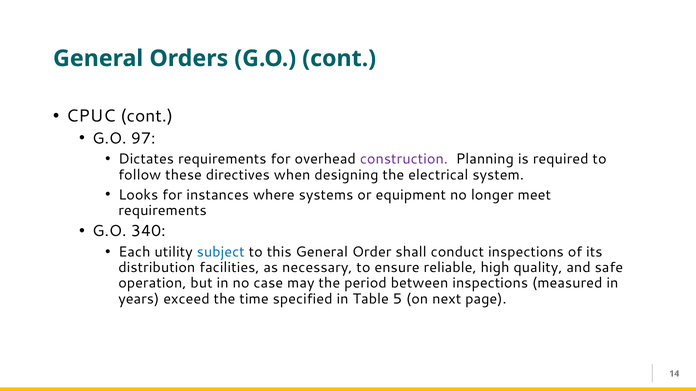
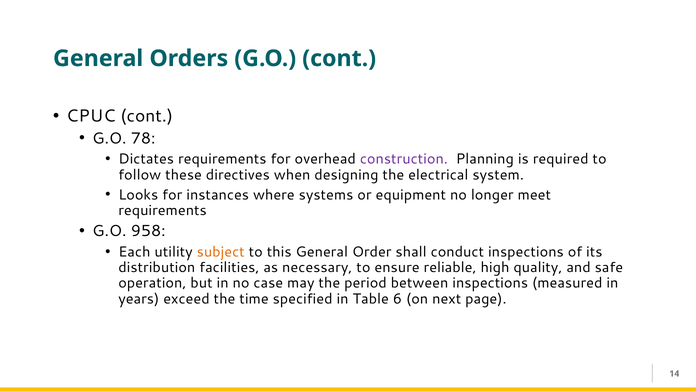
97: 97 -> 78 (143, 138)
340: 340 -> 958 (148, 231)
subject colour: blue -> orange (221, 252)
5: 5 -> 6 (397, 299)
